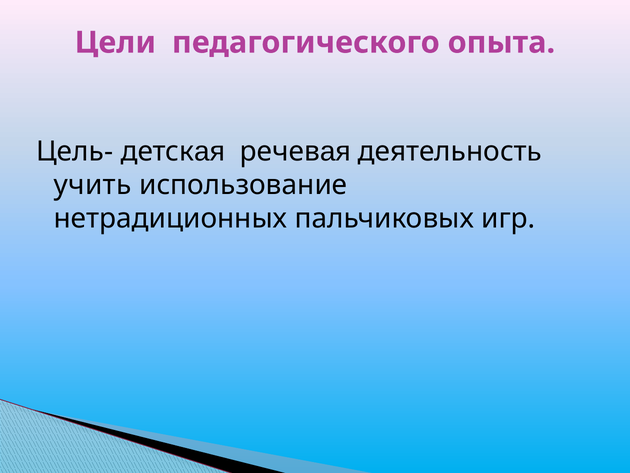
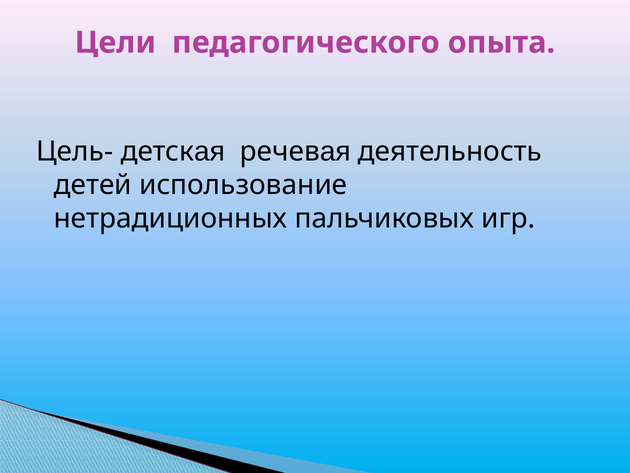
учить: учить -> детей (93, 185)
